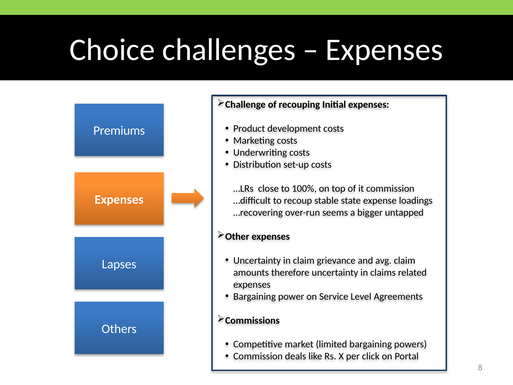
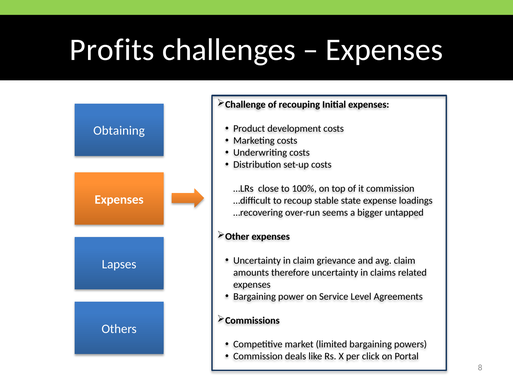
Choice: Choice -> Profits (112, 50)
Premiums: Premiums -> Obtaining (119, 131)
